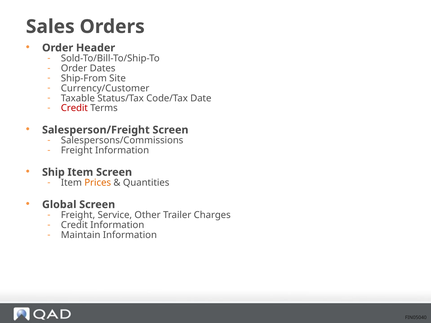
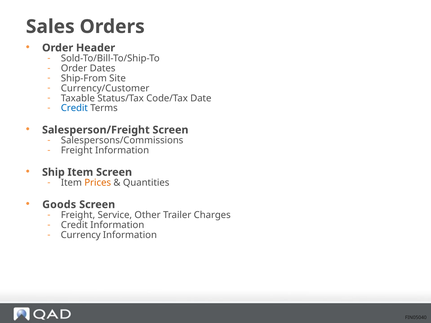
Credit colour: red -> blue (74, 108)
Global: Global -> Goods (59, 205)
Maintain: Maintain -> Currency (81, 235)
